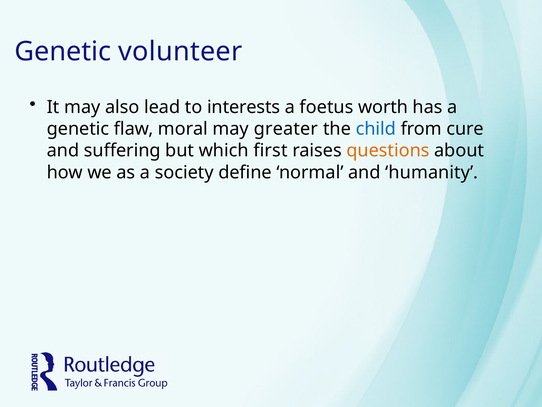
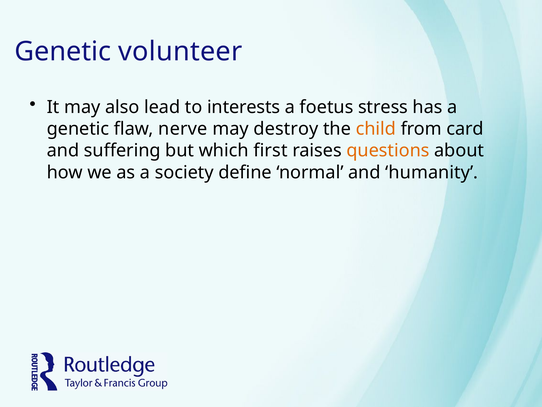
worth: worth -> stress (383, 107)
moral: moral -> nerve (183, 129)
greater: greater -> destroy (286, 129)
child colour: blue -> orange (376, 129)
cure: cure -> card (465, 129)
